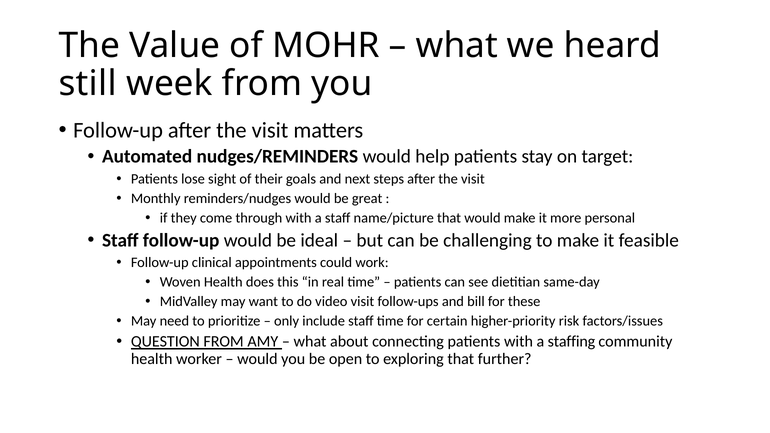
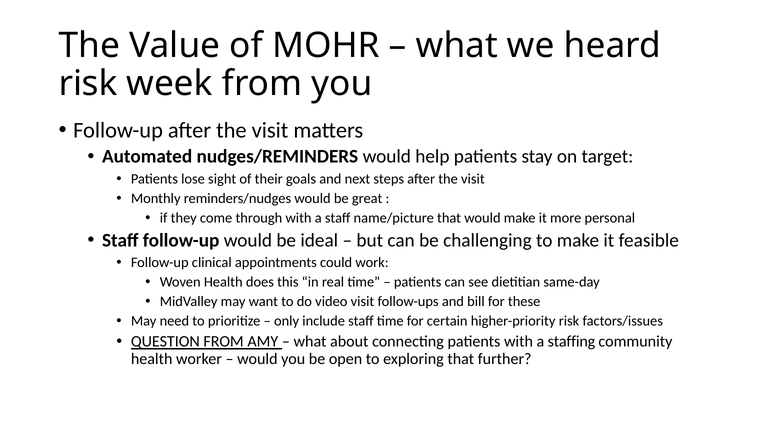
still: still -> risk (88, 84)
